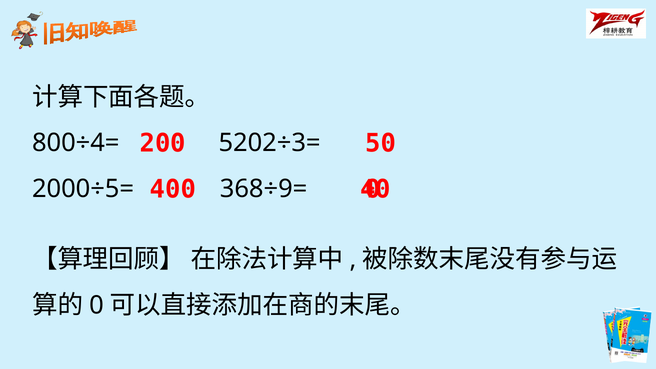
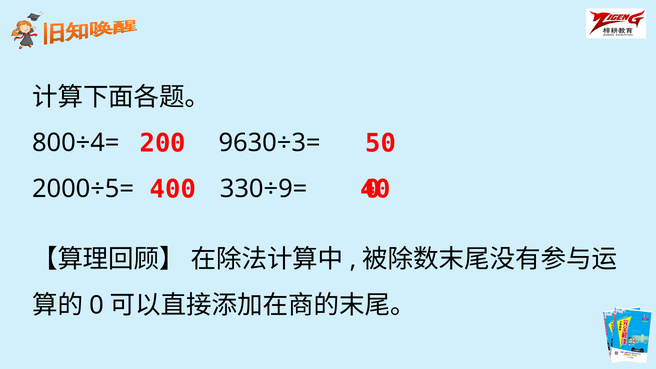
5202÷3=: 5202÷3= -> 9630÷3= (270, 143)
368÷9=: 368÷9= -> 330÷9= (264, 189)
